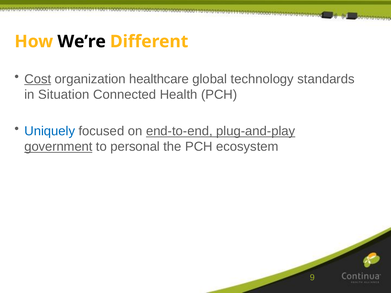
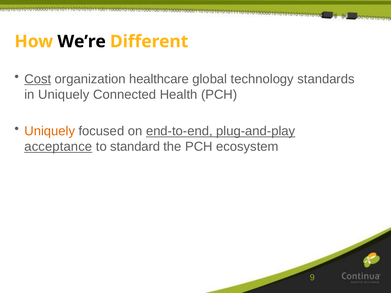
in Situation: Situation -> Uniquely (64, 95)
Uniquely colour: blue -> orange (50, 131)
government: government -> acceptance (58, 147)
personal: personal -> standard (135, 147)
